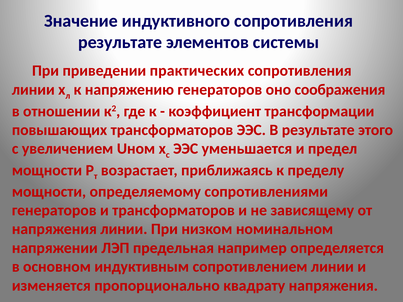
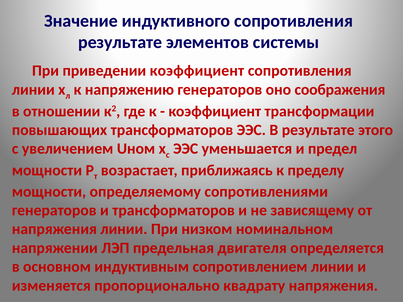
приведении практических: практических -> коэффициент (197, 71)
например: например -> двигателя (252, 248)
